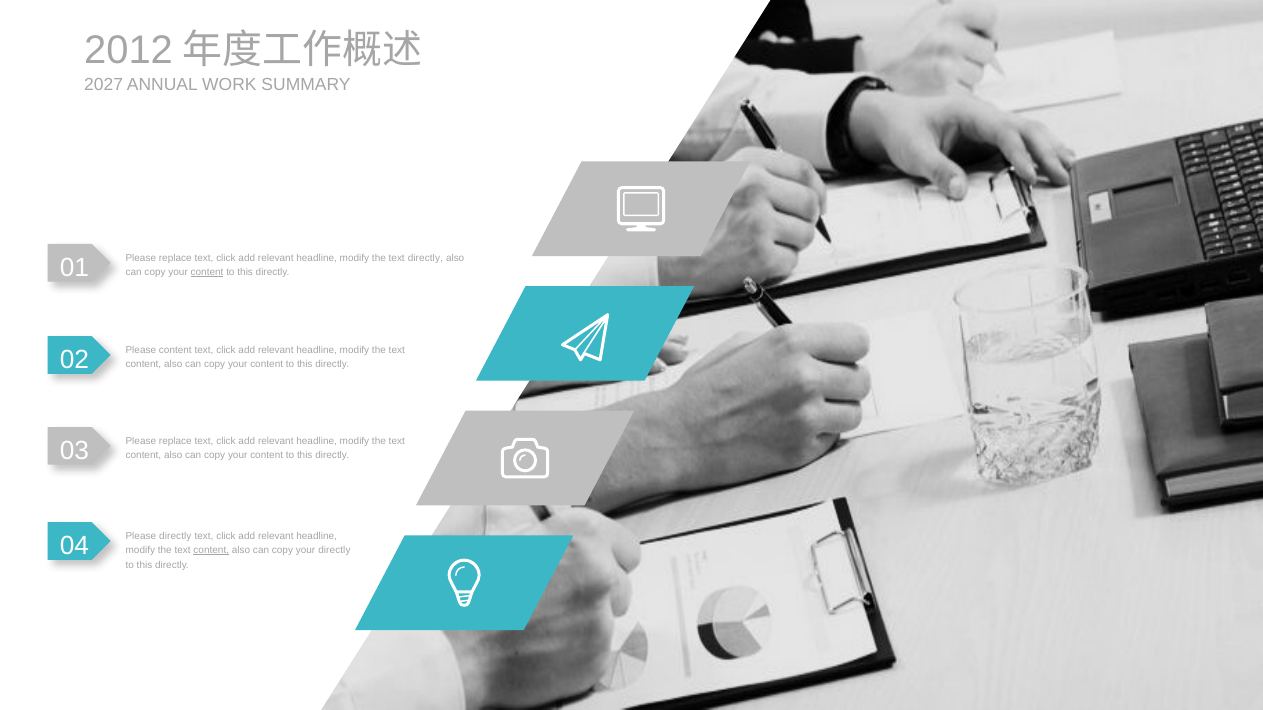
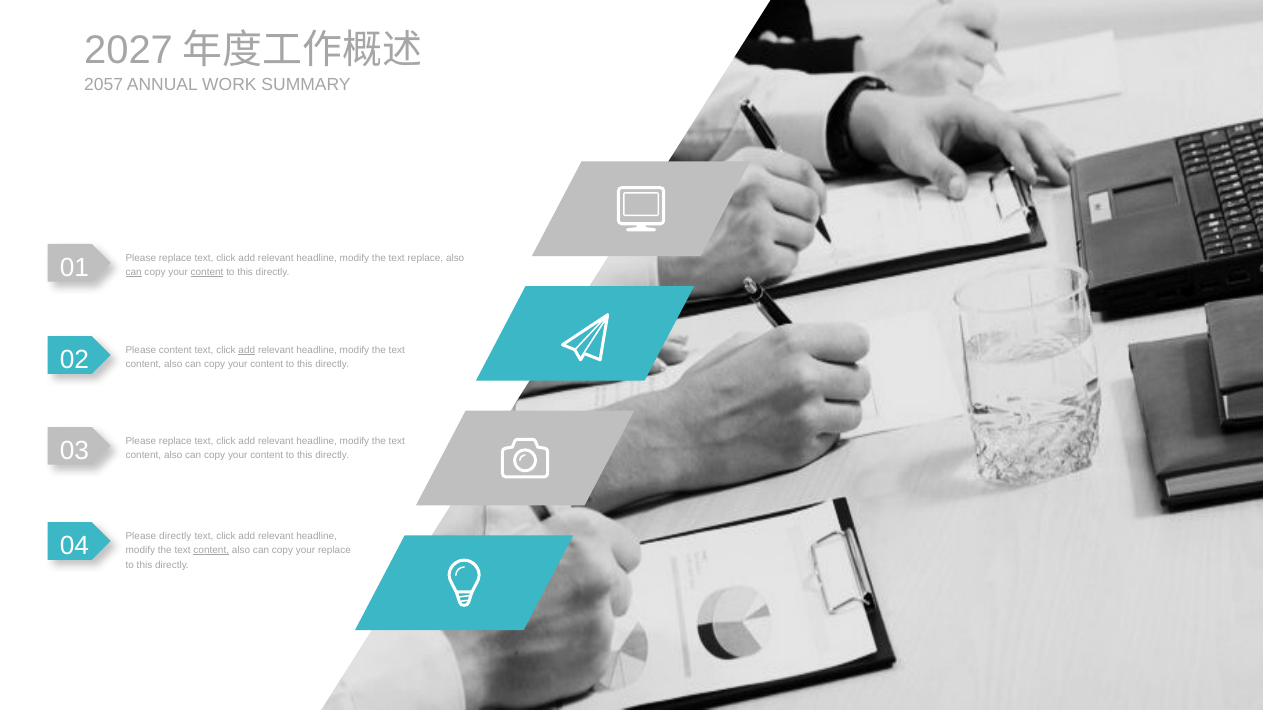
2012: 2012 -> 2027 (129, 50)
2027: 2027 -> 2057 (104, 85)
text directly: directly -> replace (425, 258)
can underline: none -> present (134, 272)
add underline: none -> present (247, 350)
your directly: directly -> replace (334, 551)
